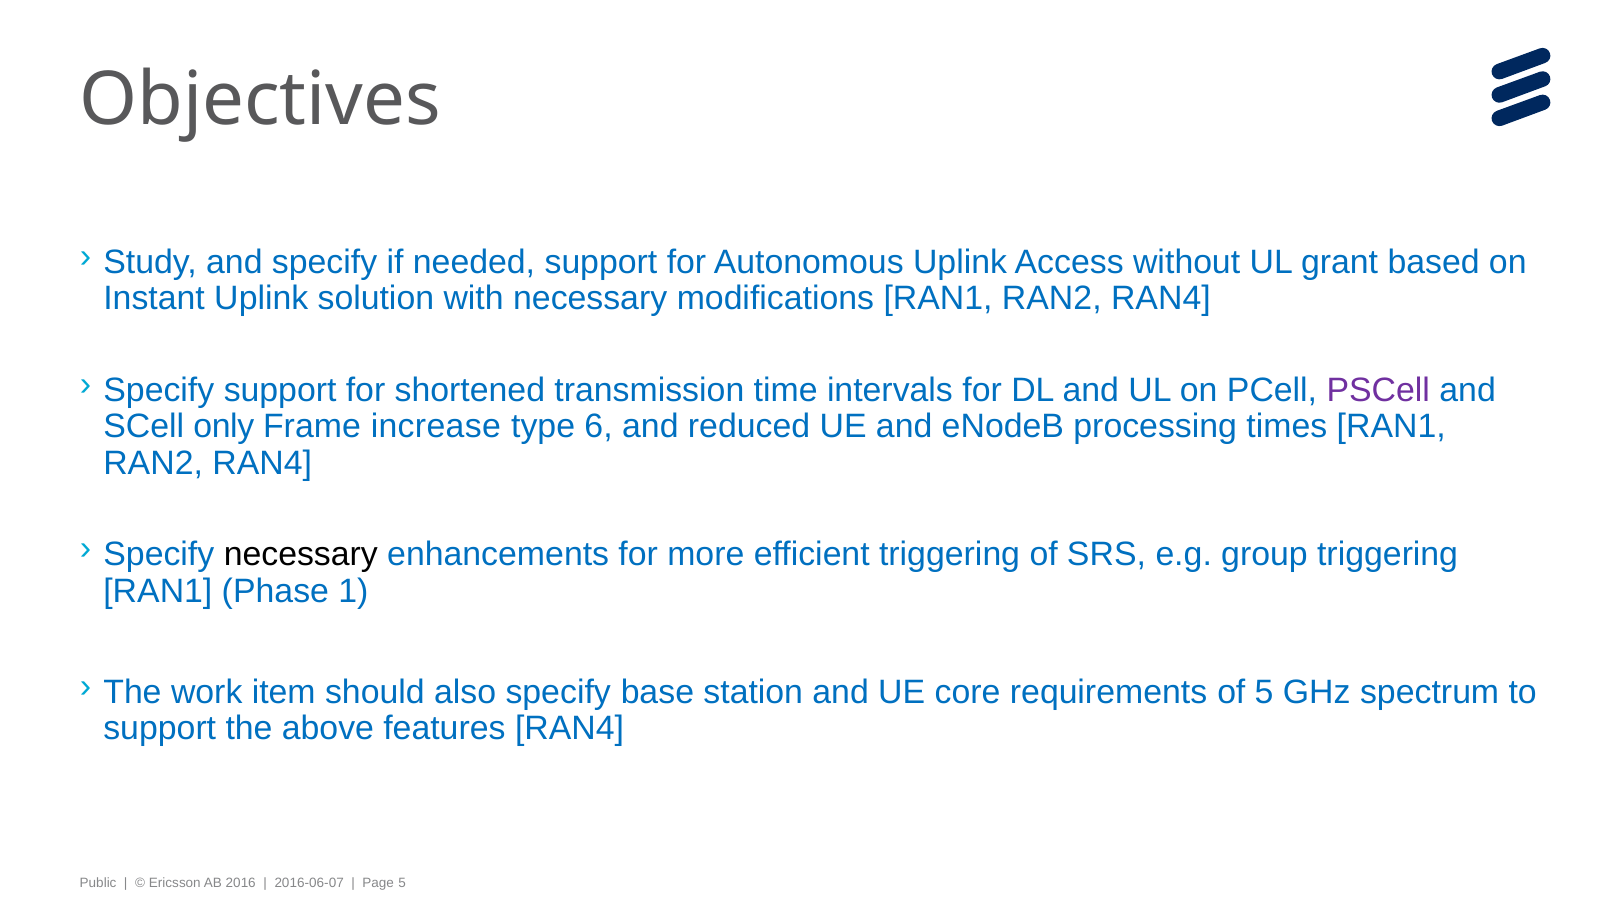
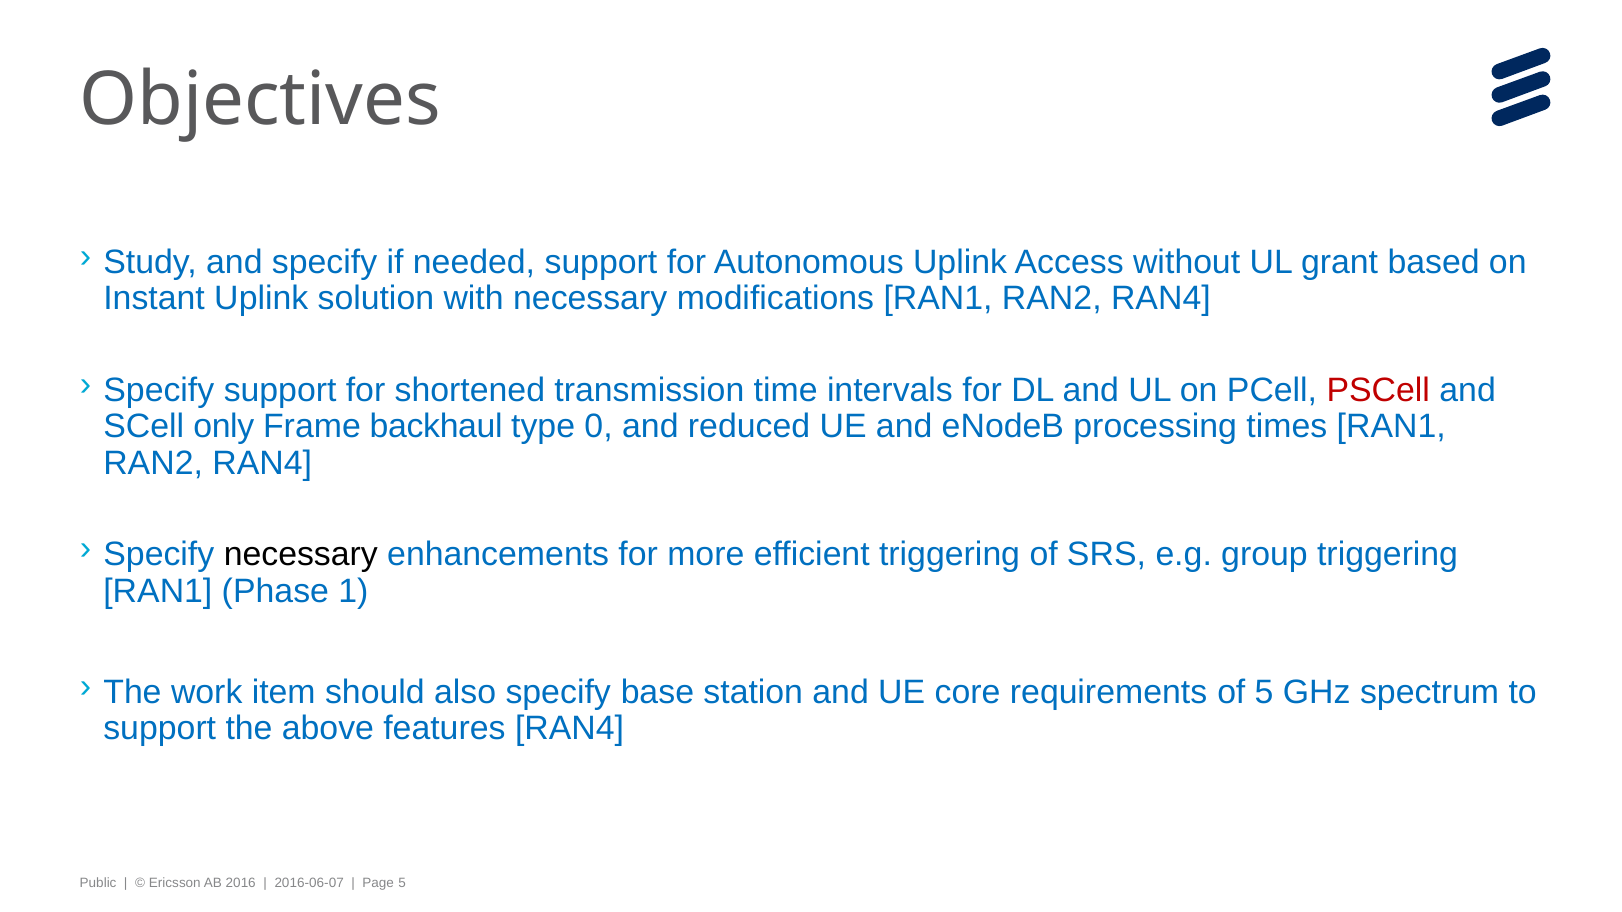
PSCell colour: purple -> red (1378, 390)
increase: increase -> backhaul (436, 427)
6: 6 -> 0 (599, 427)
